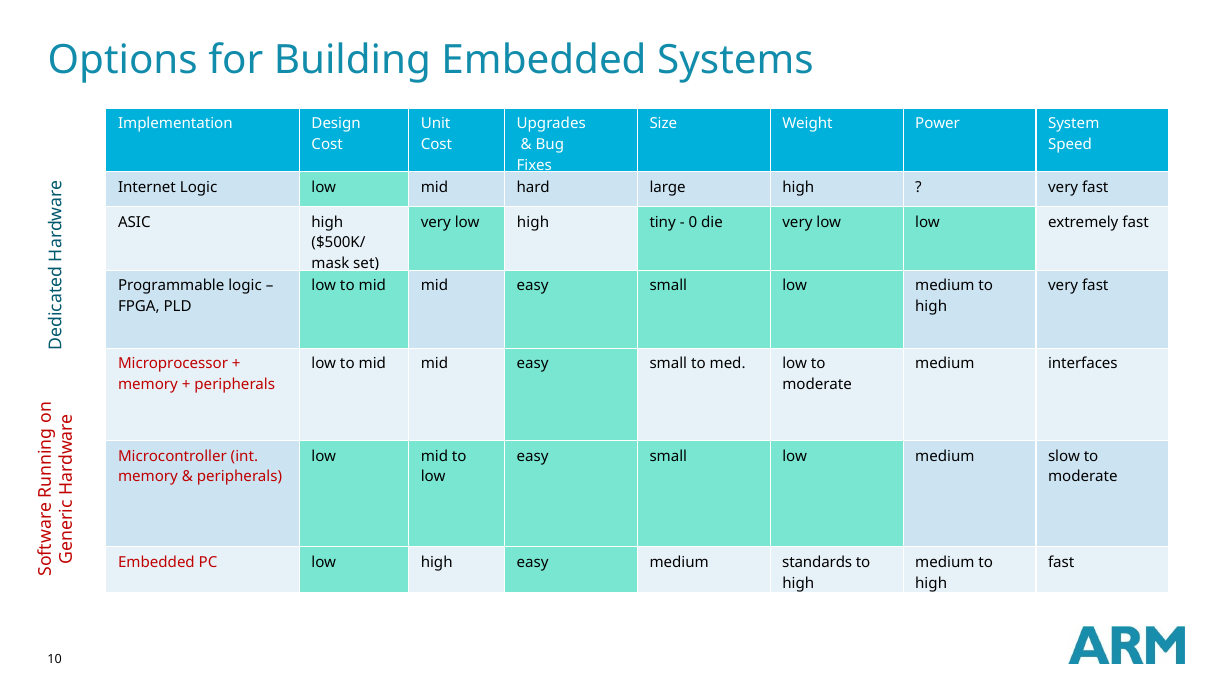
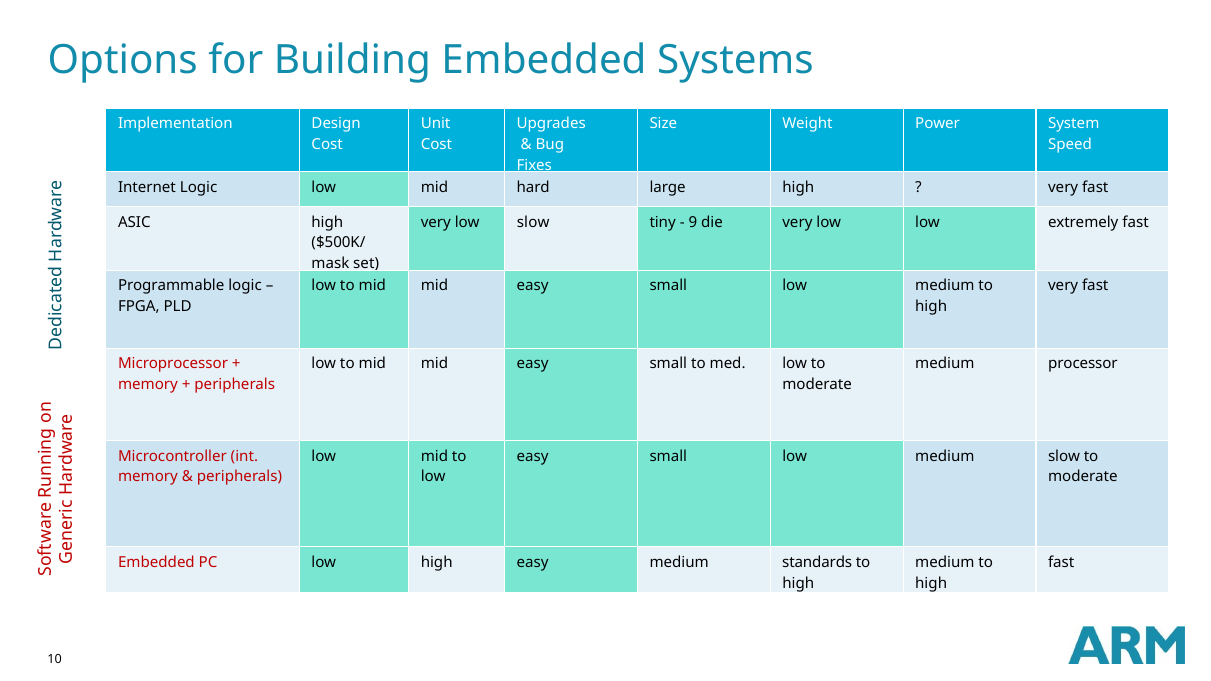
very low high: high -> slow (533, 222)
0: 0 -> 9 (693, 222)
interfaces: interfaces -> processor (1083, 364)
